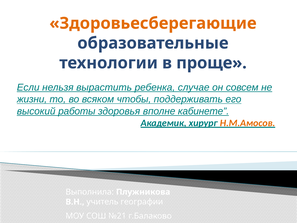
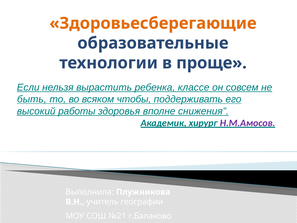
случае: случае -> классе (194, 87)
жизни: жизни -> быть (32, 99)
кабинете: кабинете -> снижения (203, 111)
Н.М.Амосов colour: orange -> purple (248, 123)
